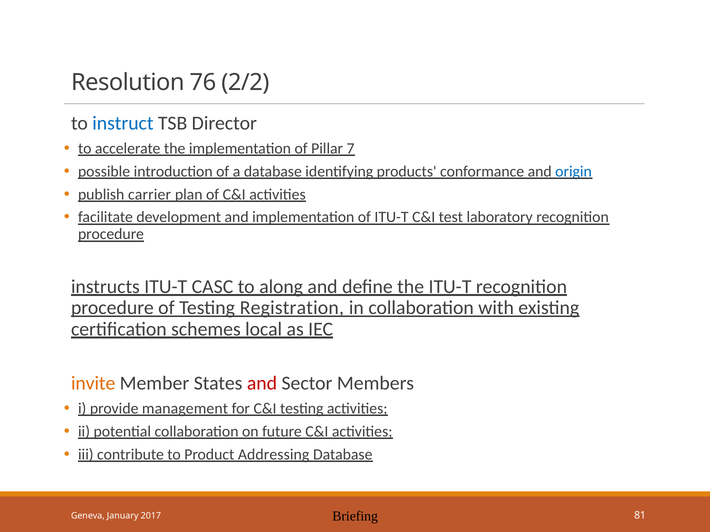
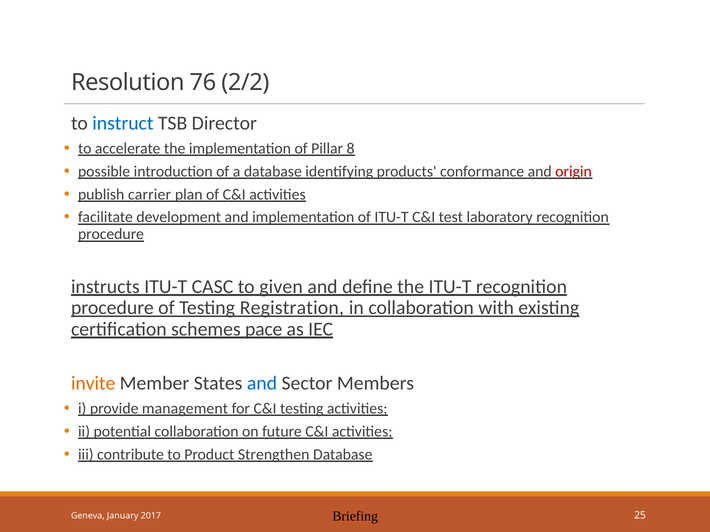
7: 7 -> 8 (351, 149)
origin colour: blue -> red (574, 172)
along: along -> given (281, 287)
local: local -> pace (264, 329)
and colour: red -> blue (262, 384)
Addressing: Addressing -> Strengthen (274, 455)
81: 81 -> 25 (640, 516)
